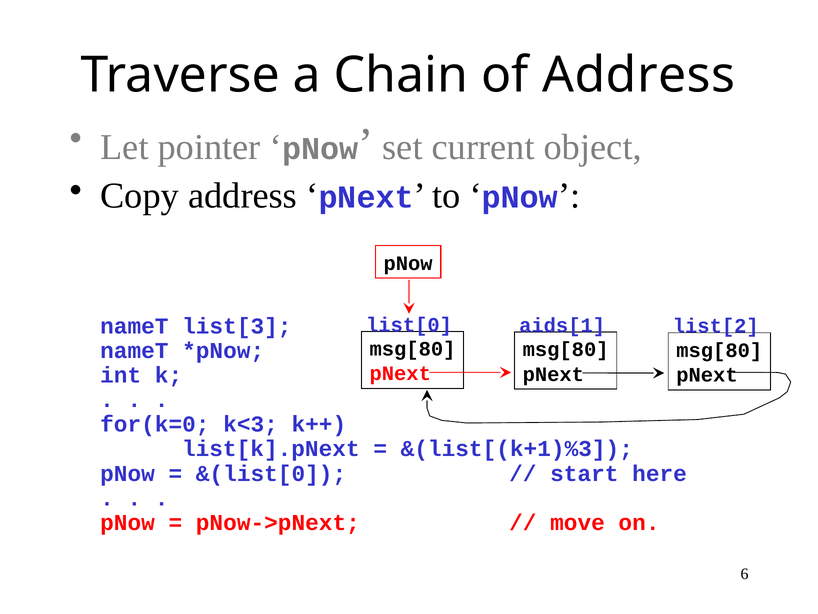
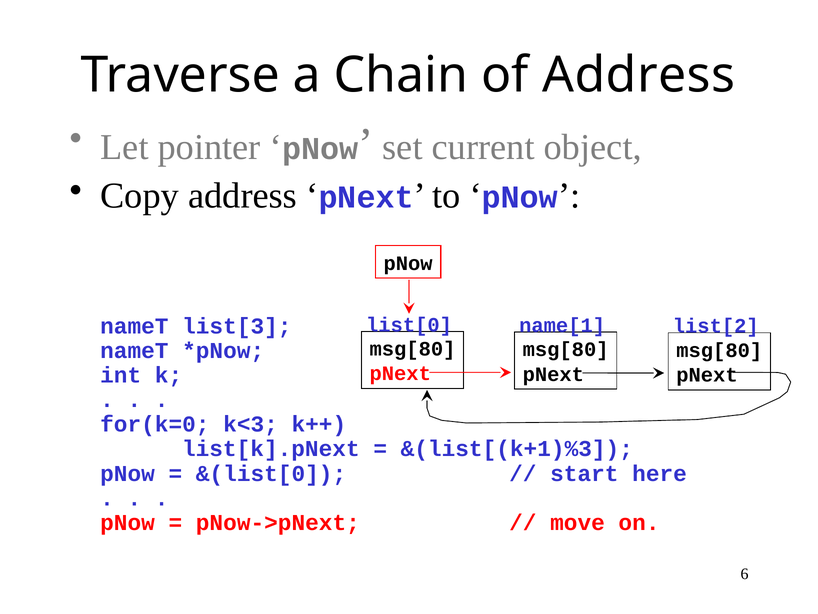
aids[1: aids[1 -> name[1 (562, 325)
